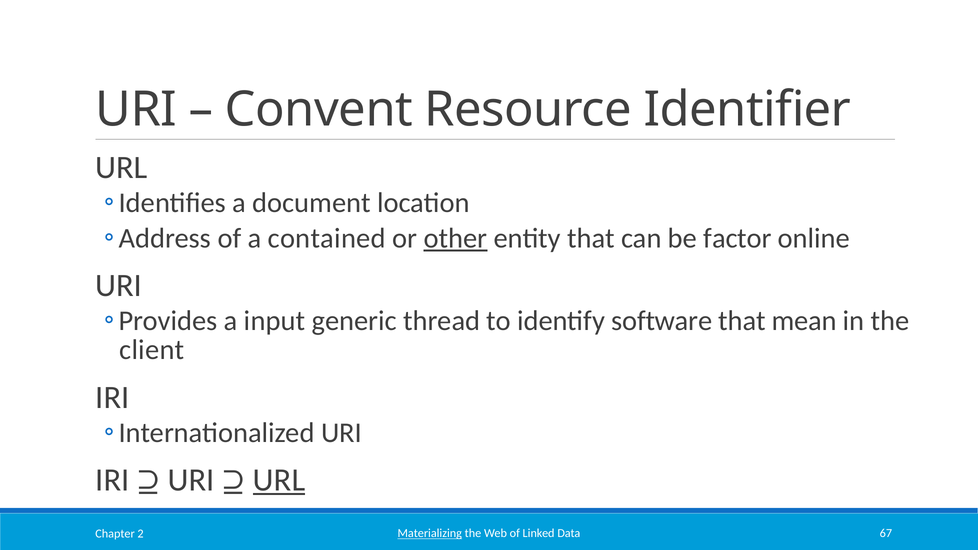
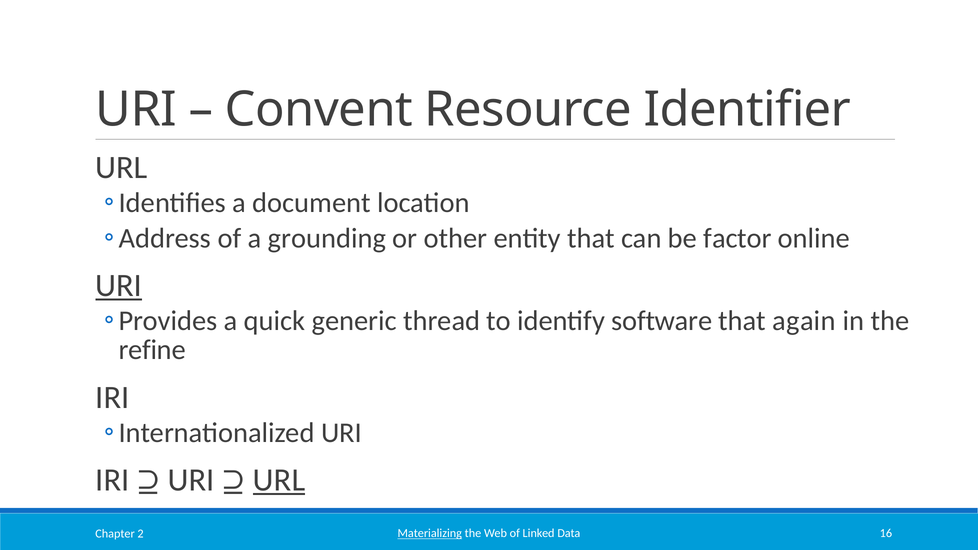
contained: contained -> grounding (327, 238)
other underline: present -> none (455, 238)
URI underline: none -> present (119, 286)
input: input -> quick (275, 321)
mean: mean -> again (804, 321)
client: client -> refine (152, 350)
67: 67 -> 16 (886, 534)
